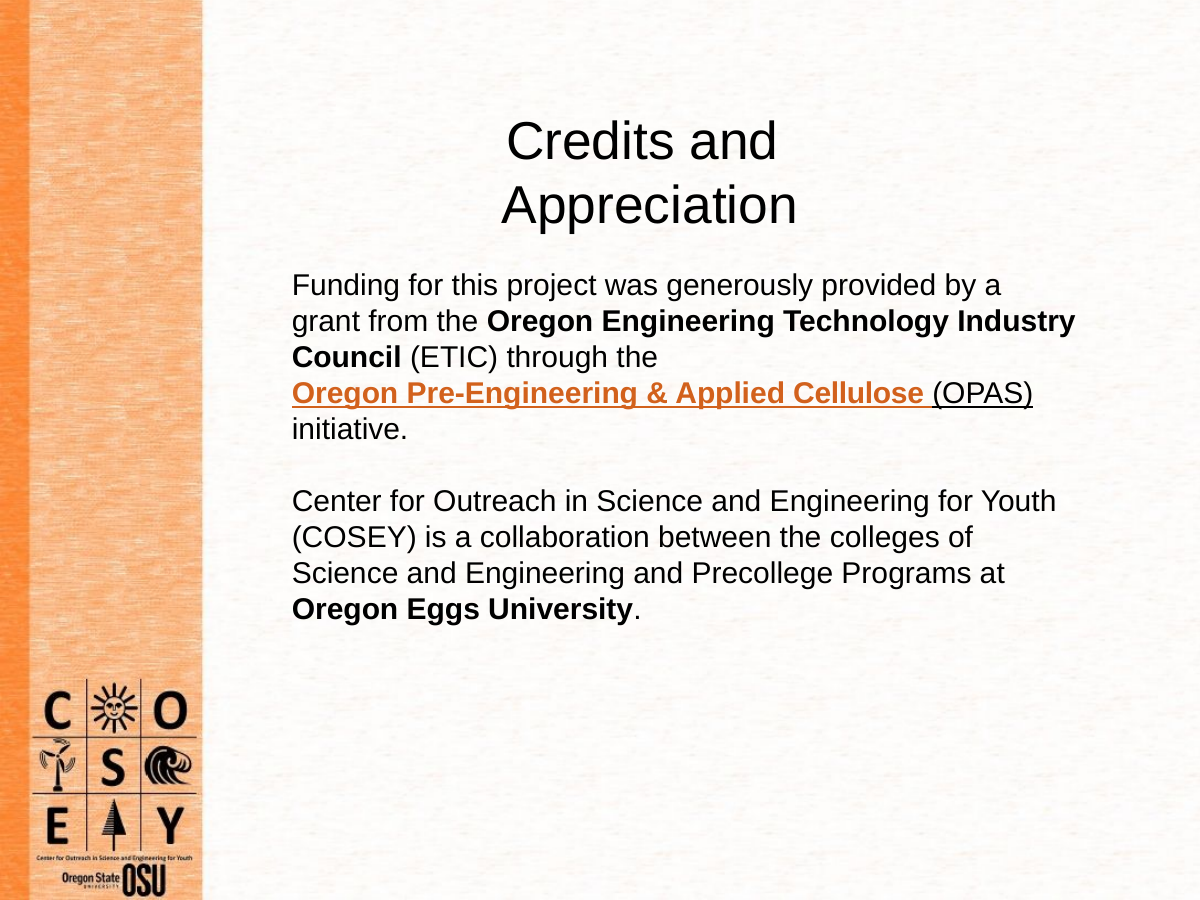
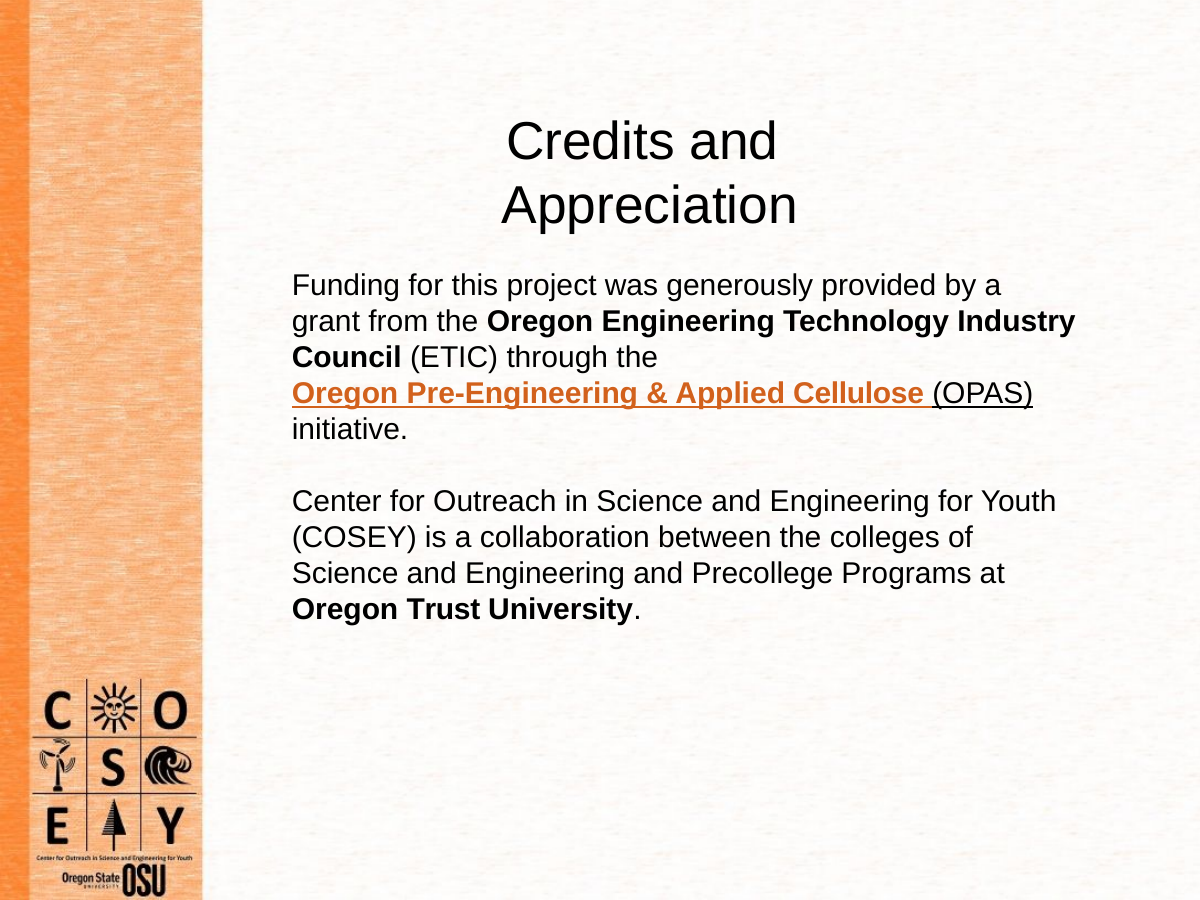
Eggs: Eggs -> Trust (443, 610)
